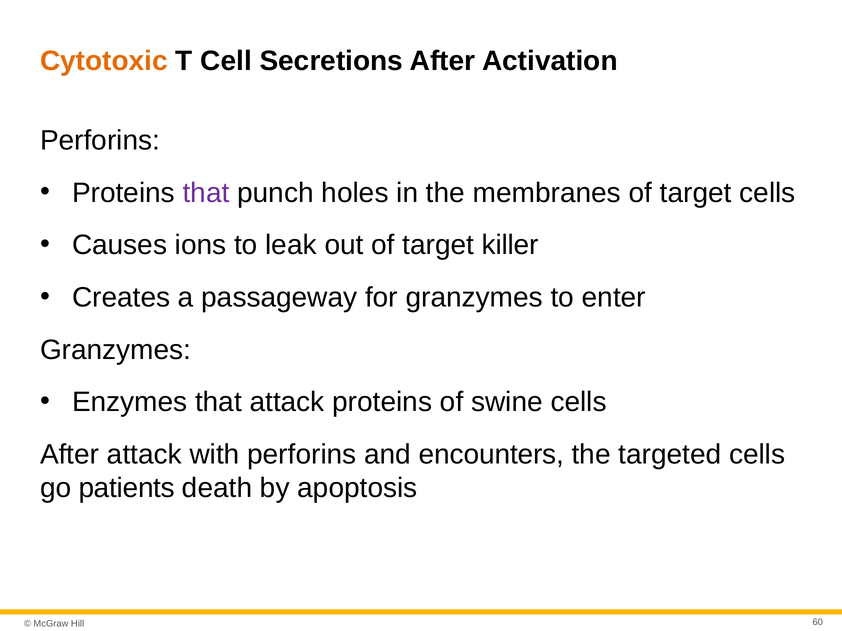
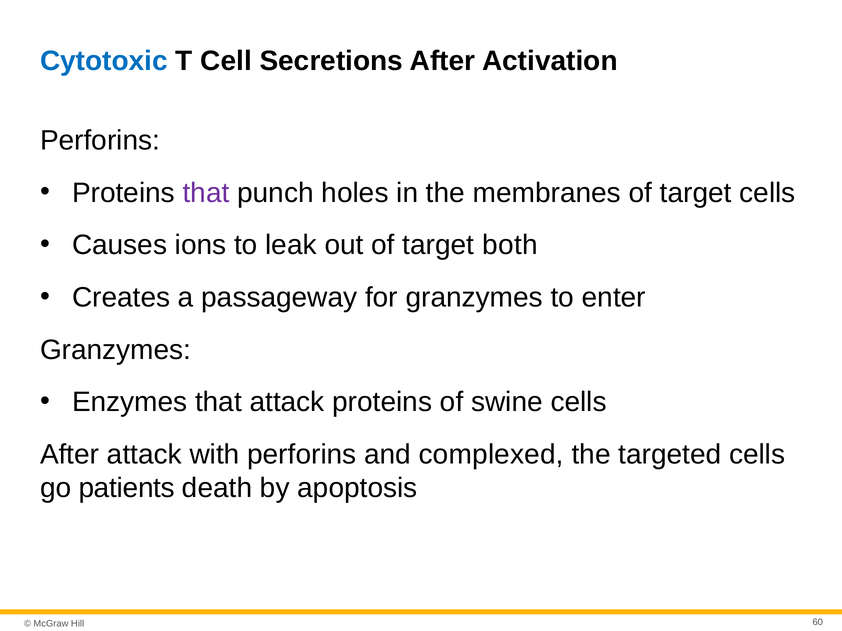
Cytotoxic colour: orange -> blue (104, 61)
killer: killer -> both (510, 245)
encounters: encounters -> complexed (491, 455)
